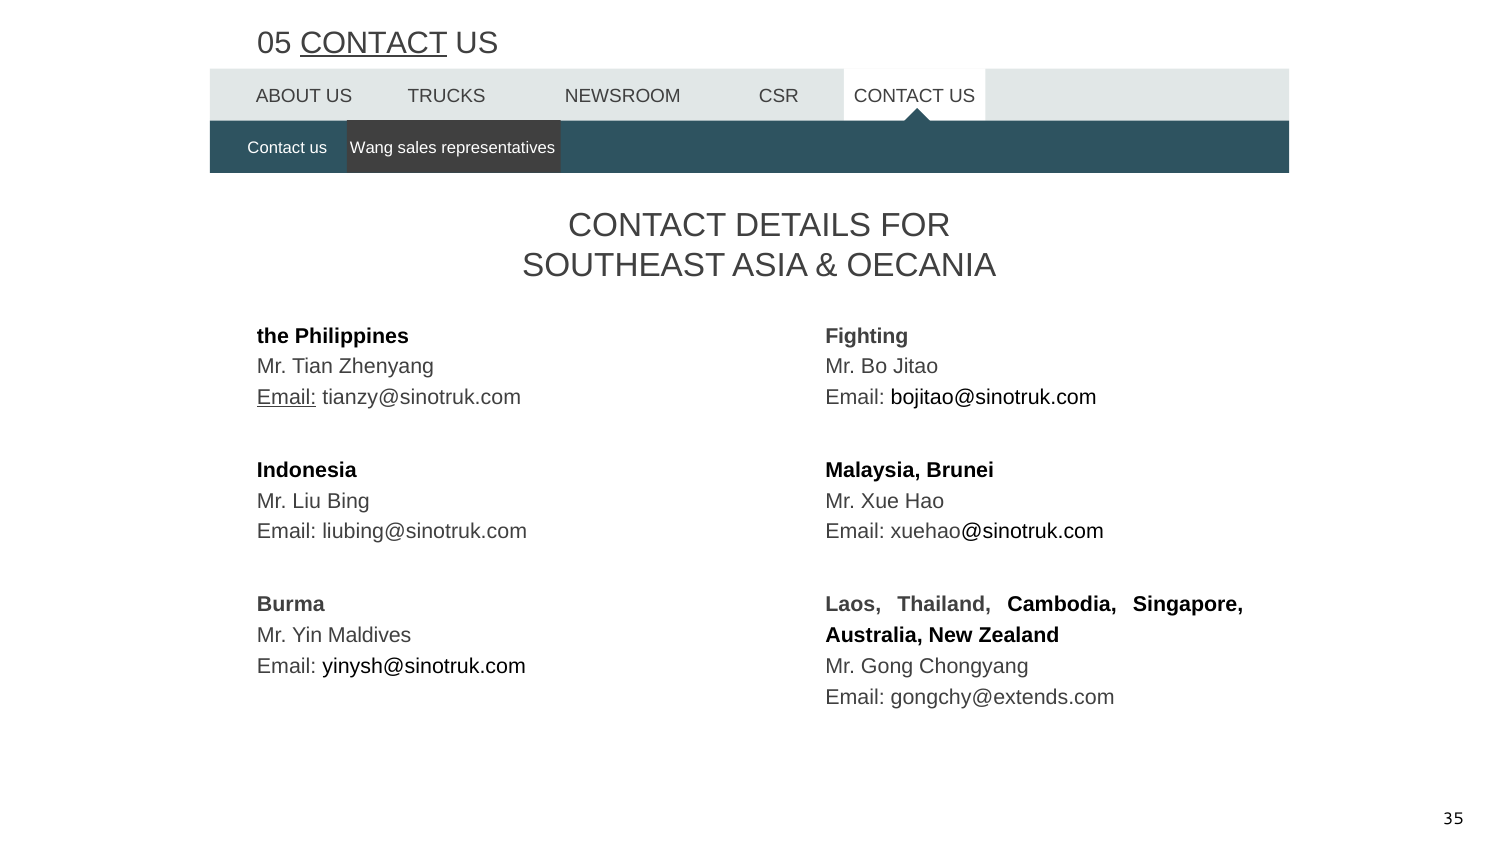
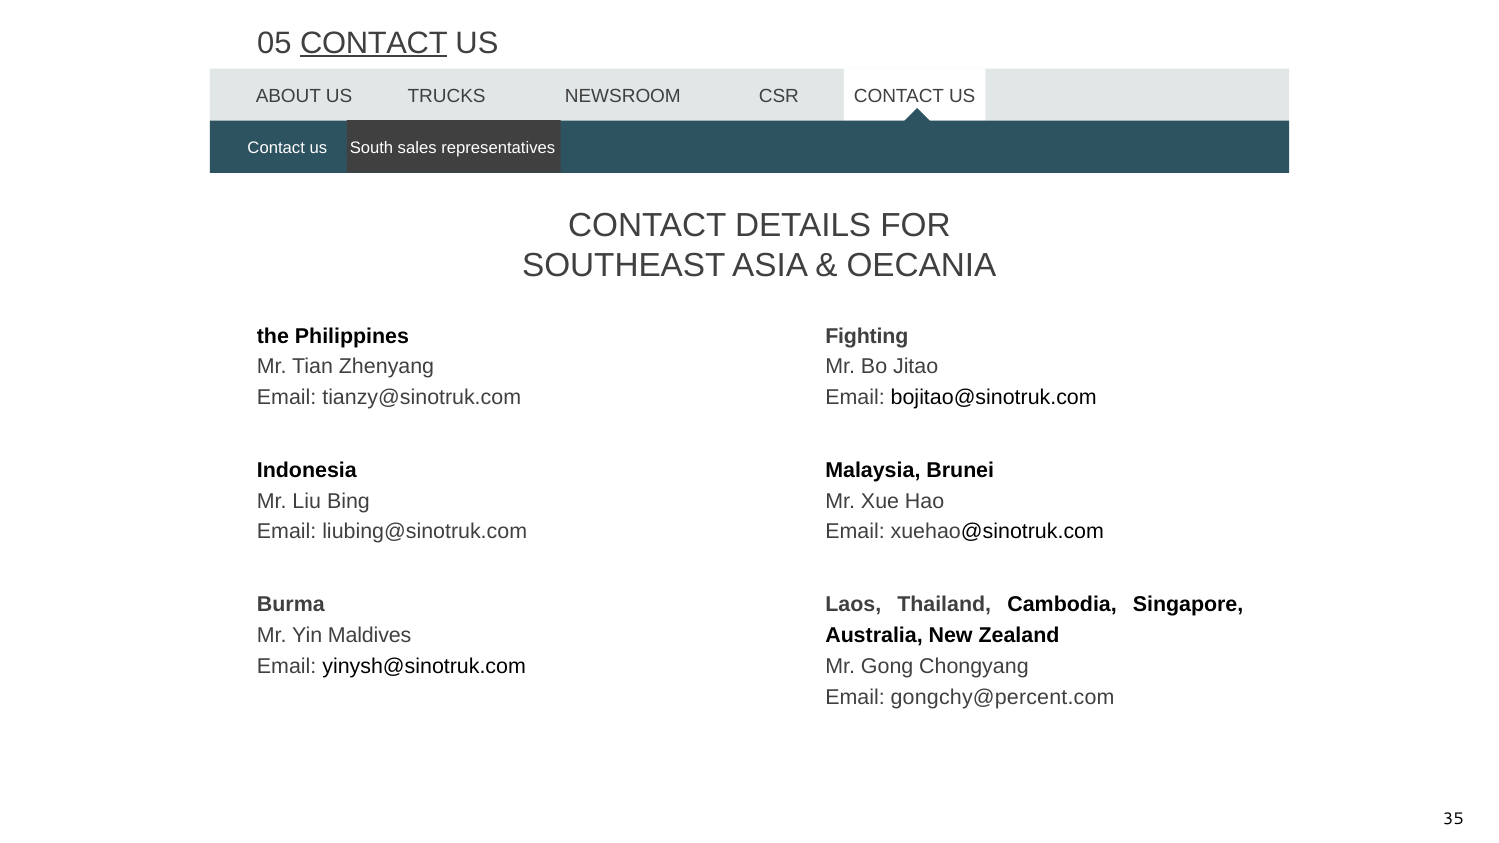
Wang: Wang -> South (372, 148)
Email underline: present -> none (287, 398)
gongchy@extends.com: gongchy@extends.com -> gongchy@percent.com (1003, 697)
